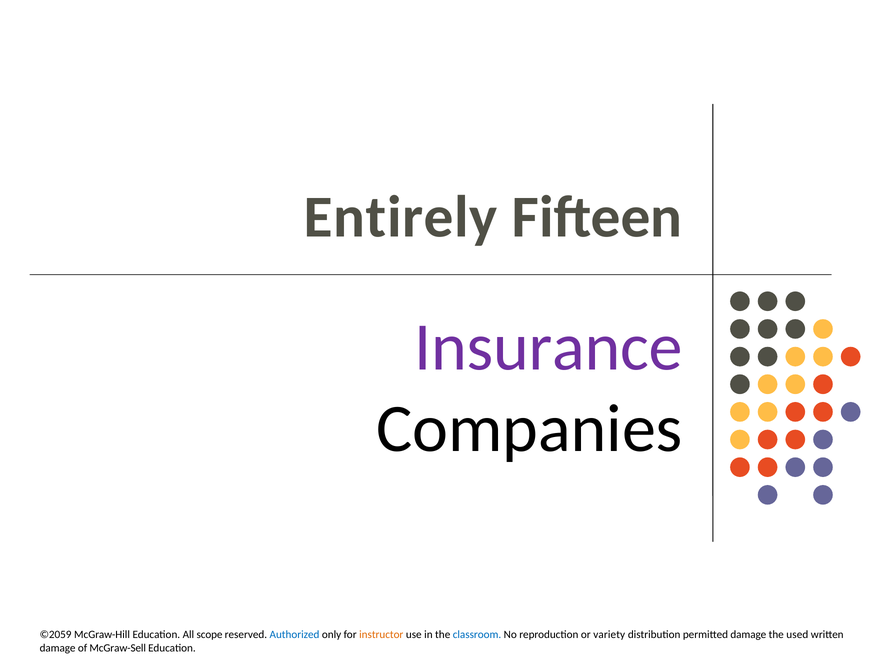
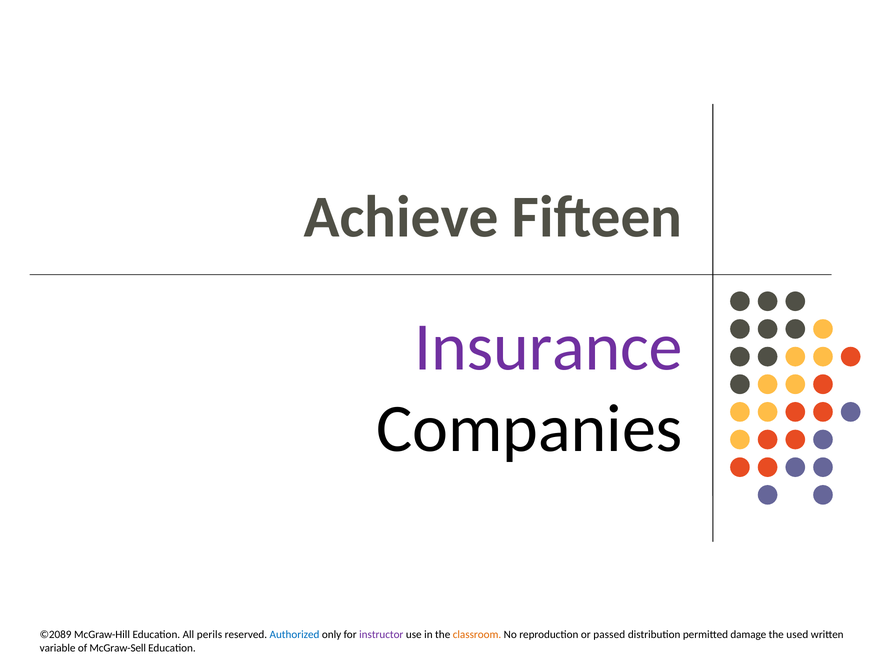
Entirely: Entirely -> Achieve (401, 217)
©2059: ©2059 -> ©2089 (56, 635)
scope: scope -> perils (209, 635)
instructor colour: orange -> purple (381, 635)
classroom colour: blue -> orange (477, 635)
variety: variety -> passed (609, 635)
damage: damage -> variable (58, 648)
